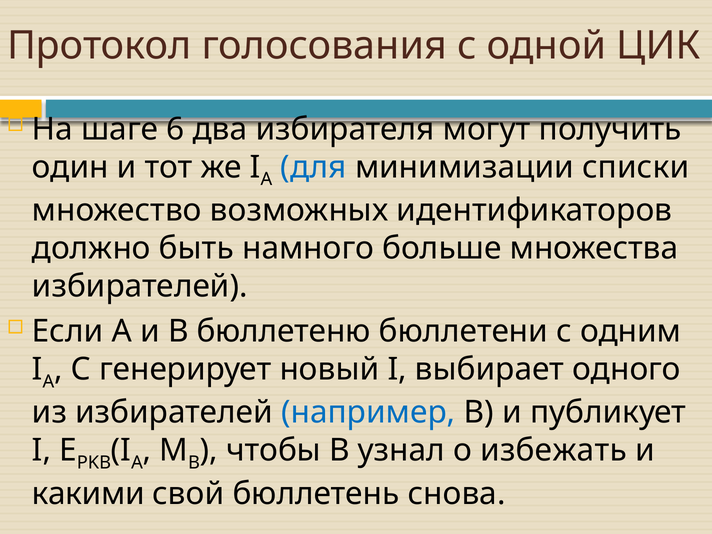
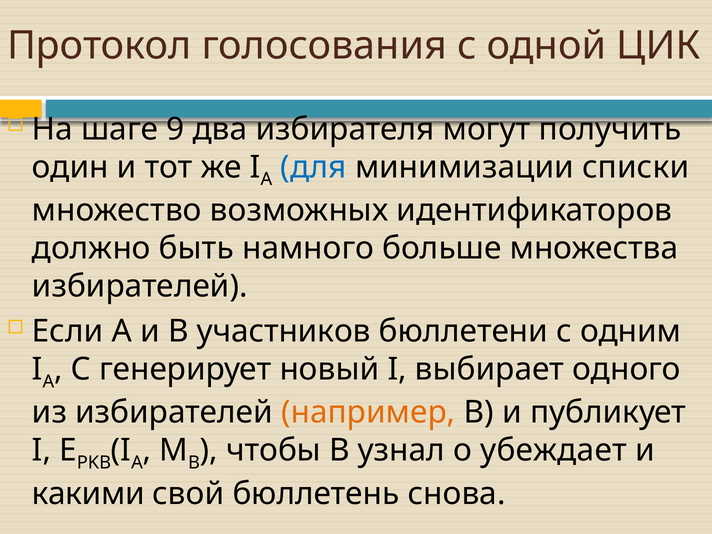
6: 6 -> 9 (175, 129)
бюллетеню: бюллетеню -> участников (284, 331)
например colour: blue -> orange (368, 412)
избежать: избежать -> убеждает (554, 450)
